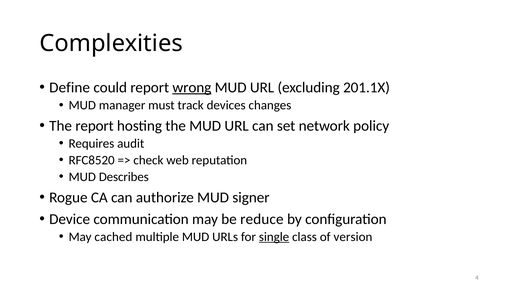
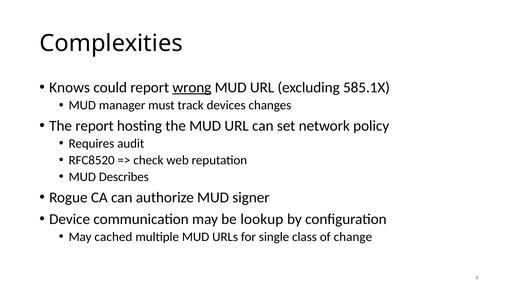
Define: Define -> Knows (70, 88)
201.1X: 201.1X -> 585.1X (366, 88)
reduce: reduce -> lookup (262, 219)
single underline: present -> none (274, 237)
version: version -> change (353, 237)
